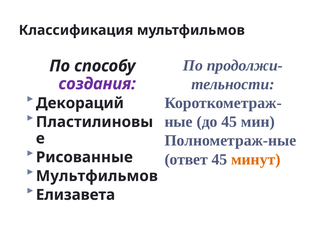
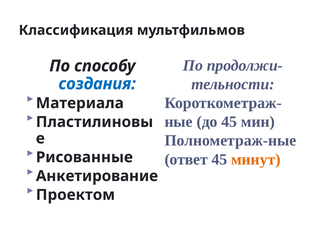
создания colour: purple -> blue (97, 84)
Декораций: Декораций -> Материала (80, 103)
Мультфильмов: Мультфильмов -> Анкетирование (97, 176)
Елизавета: Елизавета -> Проектом (75, 195)
